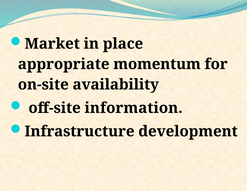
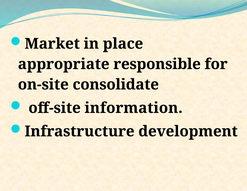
momentum: momentum -> responsible (157, 64)
availability: availability -> consolidate (116, 84)
